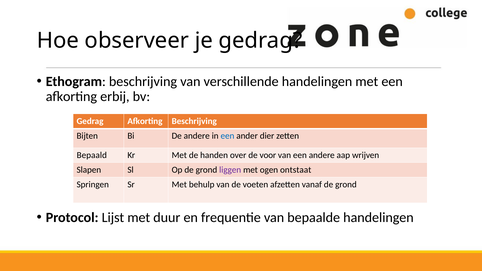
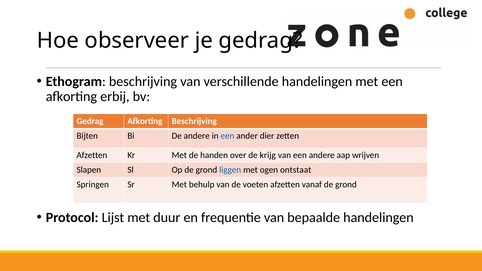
Bepaald: Bepaald -> Afzetten (92, 155)
voor: voor -> krijg (268, 155)
liggen colour: purple -> blue (230, 170)
